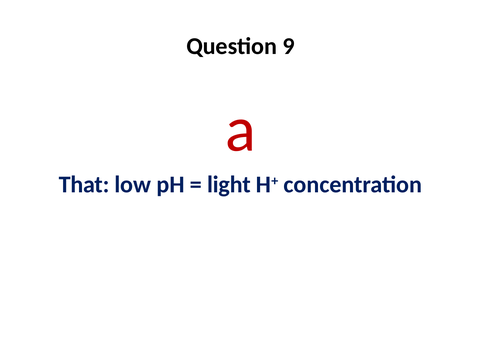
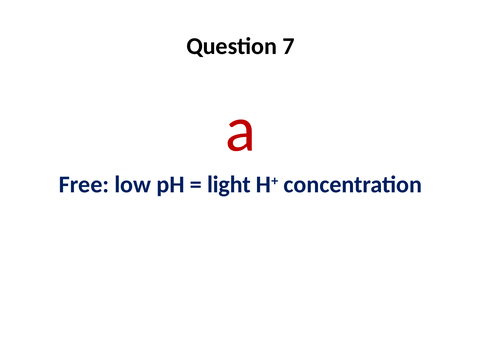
9: 9 -> 7 (288, 46)
That: That -> Free (84, 184)
